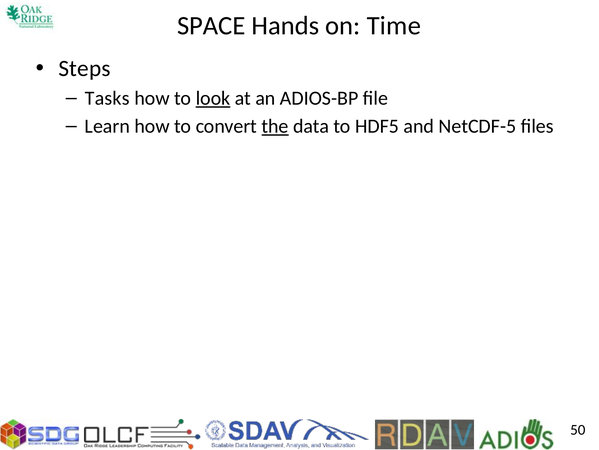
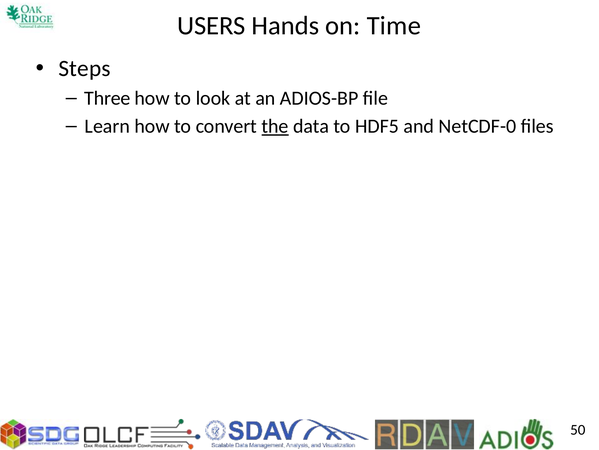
SPACE: SPACE -> USERS (211, 26)
Tasks: Tasks -> Three (107, 98)
look underline: present -> none (213, 98)
NetCDF-5: NetCDF-5 -> NetCDF-0 (477, 126)
